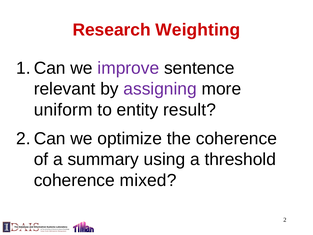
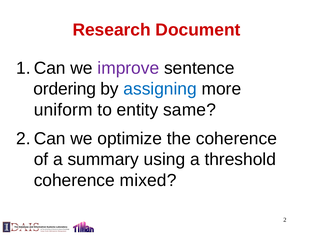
Weighting: Weighting -> Document (198, 30)
relevant: relevant -> ordering (65, 89)
assigning colour: purple -> blue (160, 89)
result: result -> same (189, 110)
